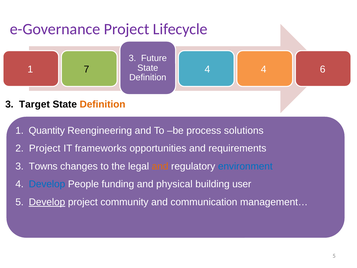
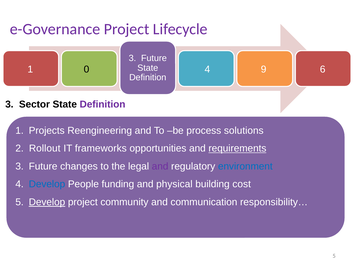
7: 7 -> 0 (86, 69)
4 4: 4 -> 9 (264, 69)
Target: Target -> Sector (34, 104)
Definition colour: orange -> purple (103, 104)
Quantity: Quantity -> Projects (47, 130)
2 Project: Project -> Rollout (45, 148)
requirements underline: none -> present (237, 148)
Towns: Towns -> Future (43, 166)
and colour: orange -> purple (160, 166)
user: user -> cost (242, 184)
management…: management… -> responsibility… (274, 202)
